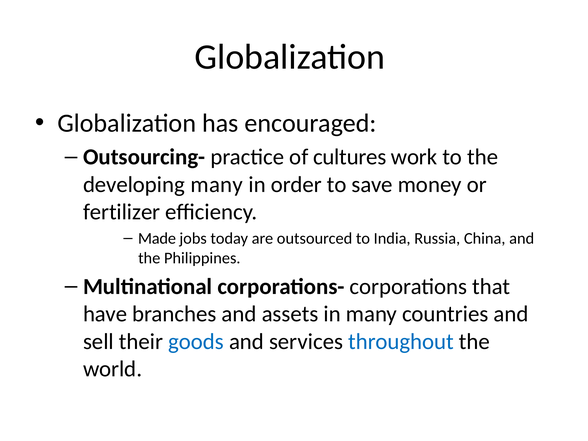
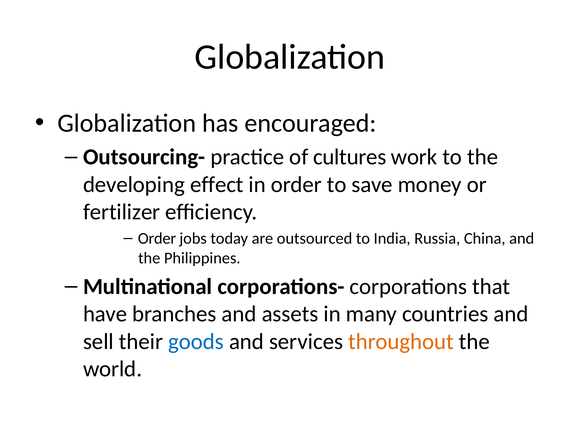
developing many: many -> effect (217, 185)
Made: Made -> Order (157, 238)
throughout colour: blue -> orange (401, 341)
